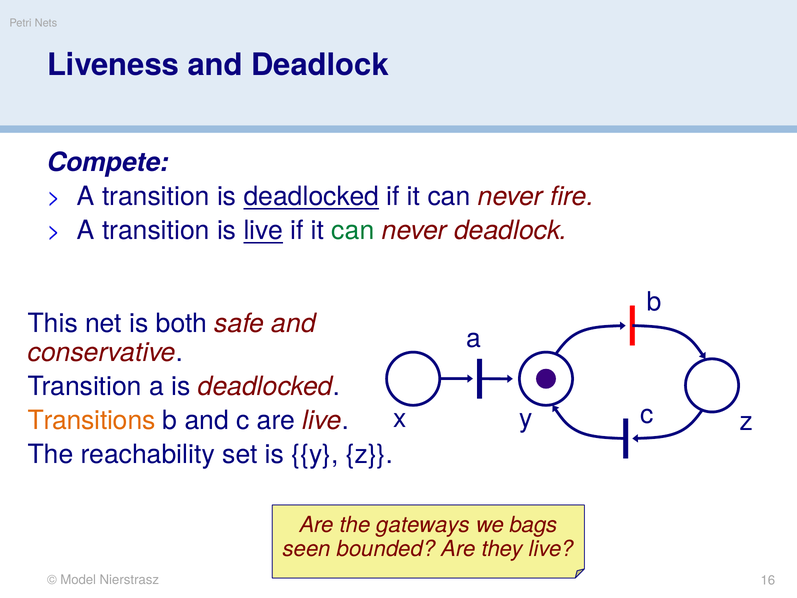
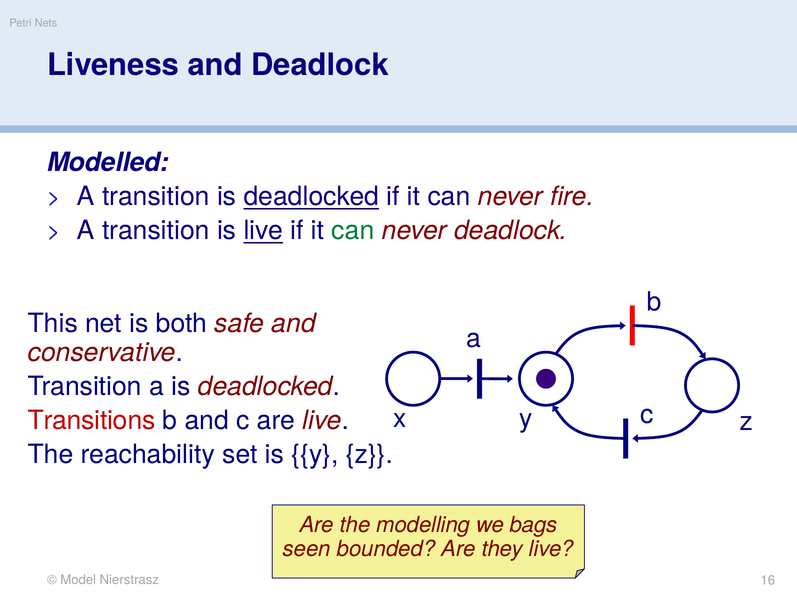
Compete: Compete -> Modelled (108, 163)
Transitions colour: orange -> red (92, 420)
gateways: gateways -> modelling (423, 525)
